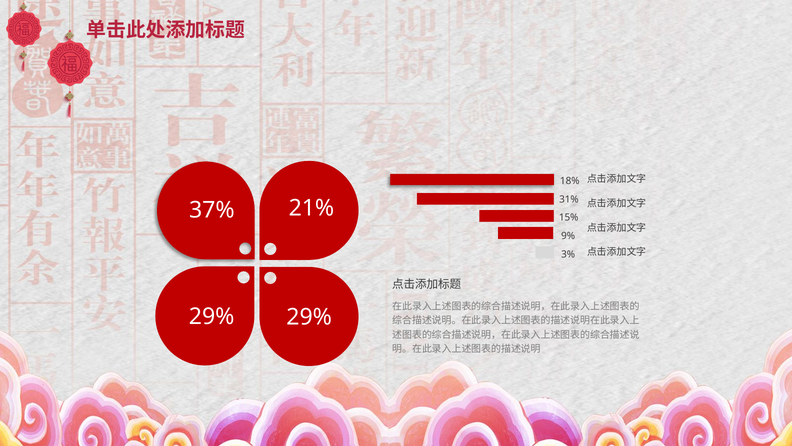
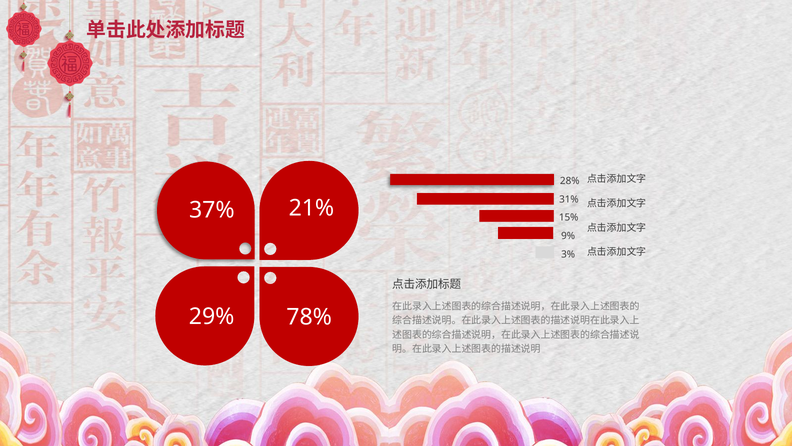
18%: 18% -> 28% (570, 181)
29% 29%: 29% -> 78% (309, 317)
